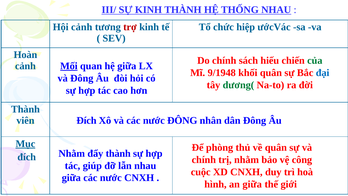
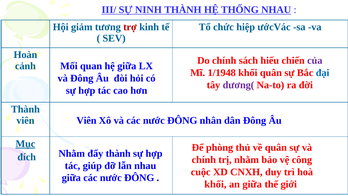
SỰ KINH: KINH -> NINH (148, 10)
Hội cảnh: cảnh -> giảm (82, 27)
của colour: green -> purple (315, 60)
Mối underline: present -> none (69, 66)
9/1948: 9/1948 -> 1/1948 (222, 73)
dương( colour: green -> purple (238, 85)
Đích: Đích -> Viên (86, 120)
giữa các nước CNXH: CNXH -> ĐÔNG (139, 178)
hình: hình -> khối (215, 184)
